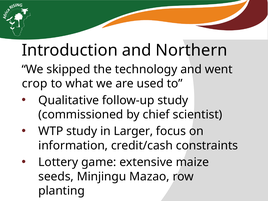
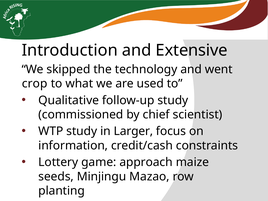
Northern: Northern -> Extensive (192, 50)
extensive: extensive -> approach (146, 162)
